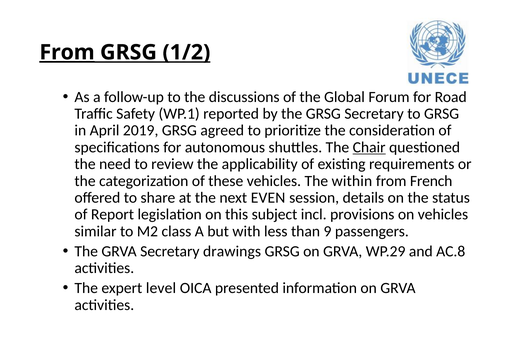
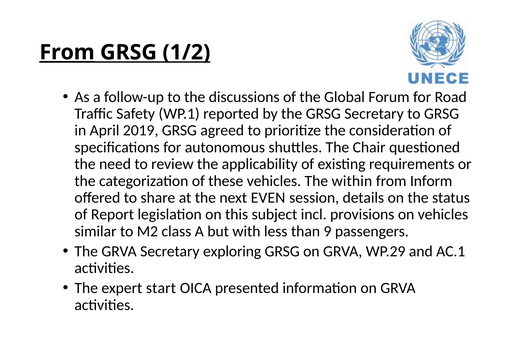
Chair underline: present -> none (369, 147)
French: French -> Inform (431, 181)
drawings: drawings -> exploring (232, 252)
AC.8: AC.8 -> AC.1 (451, 252)
level: level -> start (161, 288)
